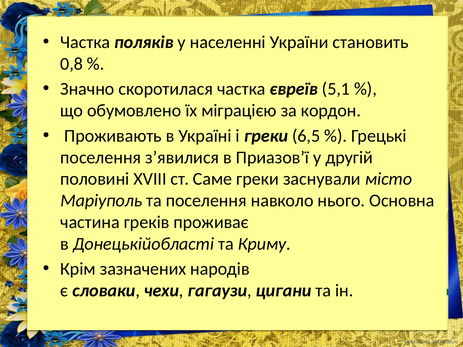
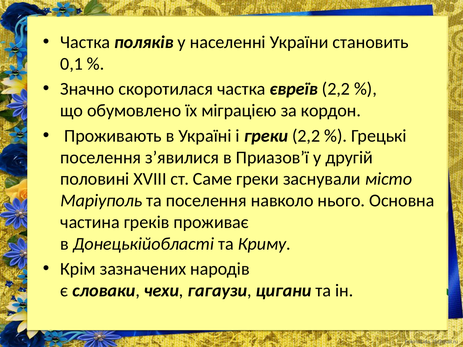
0,8: 0,8 -> 0,1 (72, 64)
євреїв 5,1: 5,1 -> 2,2 (336, 89)
греки 6,5: 6,5 -> 2,2 (306, 136)
